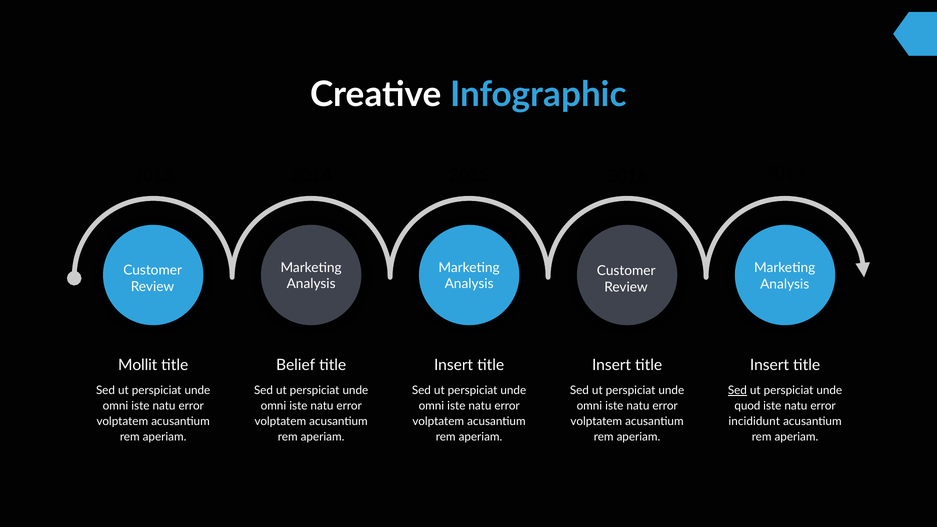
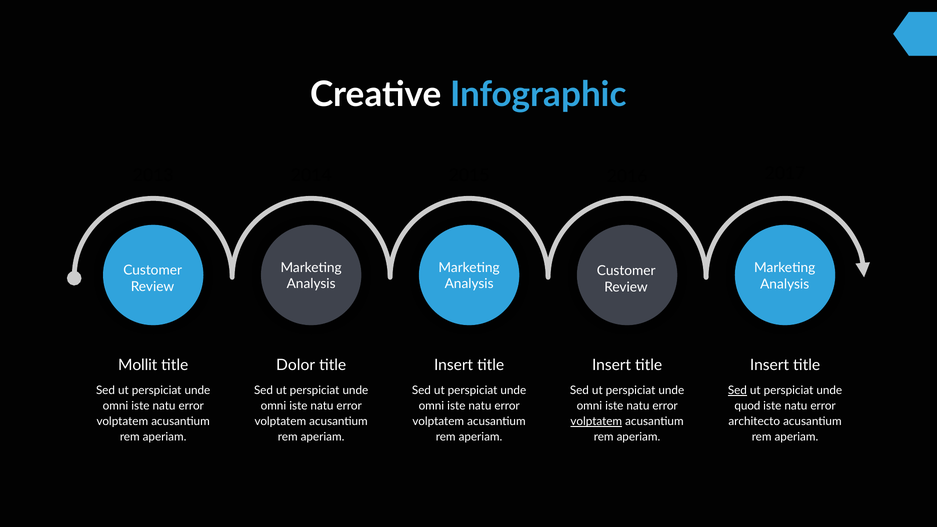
Belief: Belief -> Dolor (296, 365)
volptatem underline: none -> present (596, 421)
incididunt: incididunt -> architecto (754, 421)
